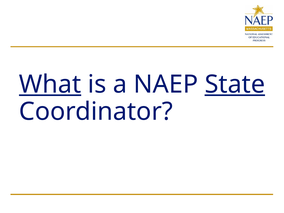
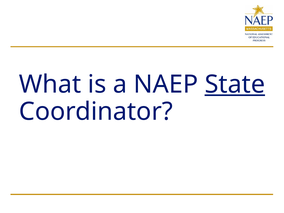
What underline: present -> none (50, 84)
